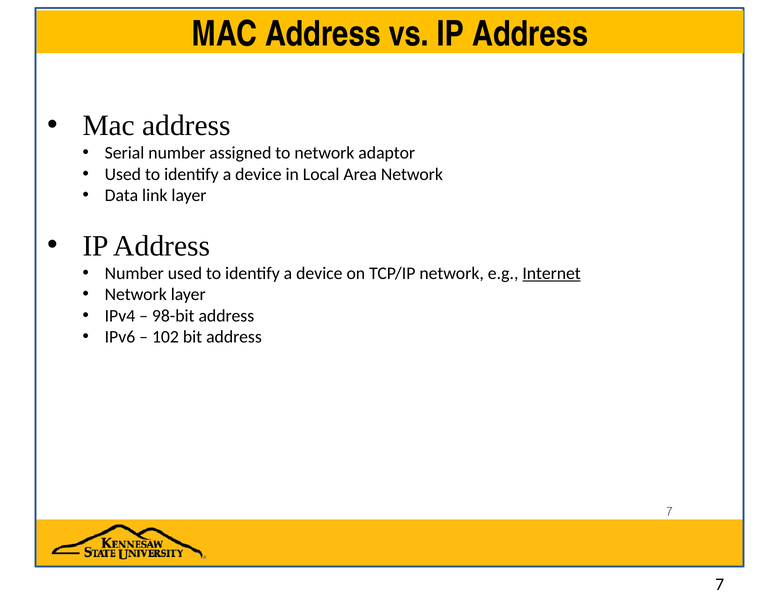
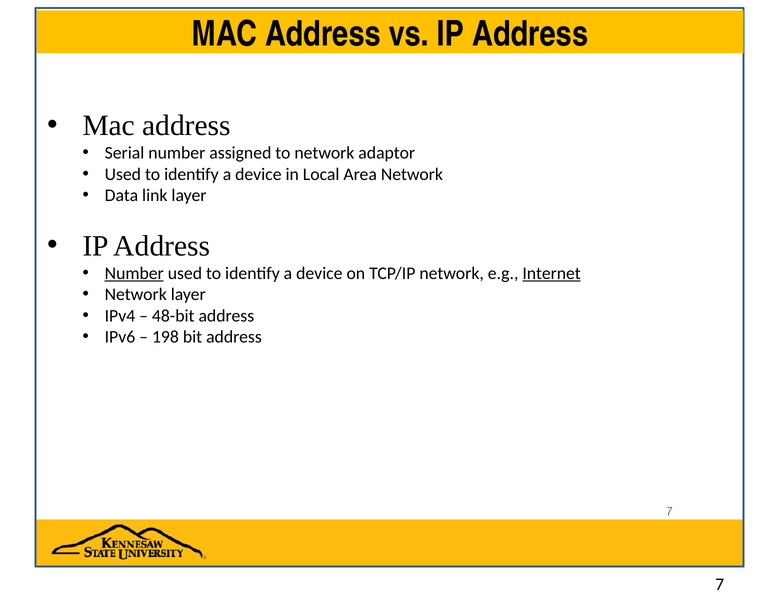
Number underline: none -> present (134, 273)
98-bit: 98-bit -> 48-bit (173, 316)
102: 102 -> 198 (165, 337)
